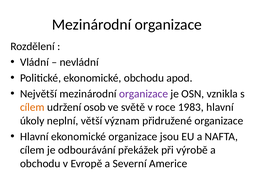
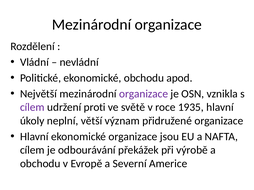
cílem colour: orange -> purple (32, 108)
osob: osob -> proti (95, 108)
1983: 1983 -> 1935 (191, 108)
